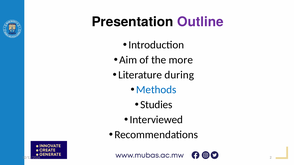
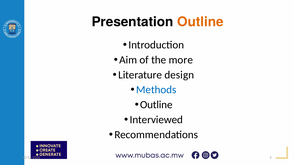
Outline colour: purple -> orange (200, 22)
during: during -> design (179, 75)
Studies: Studies -> Outline (156, 105)
